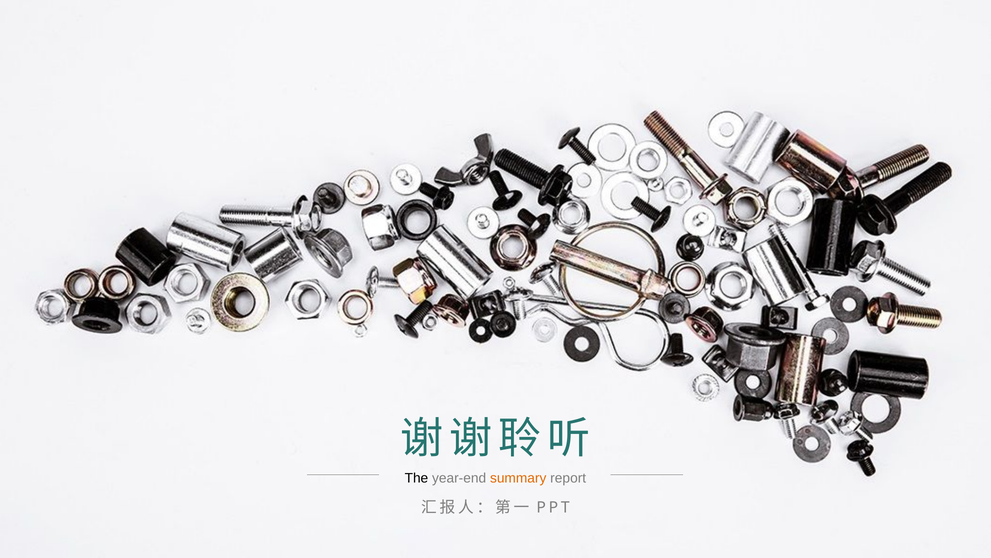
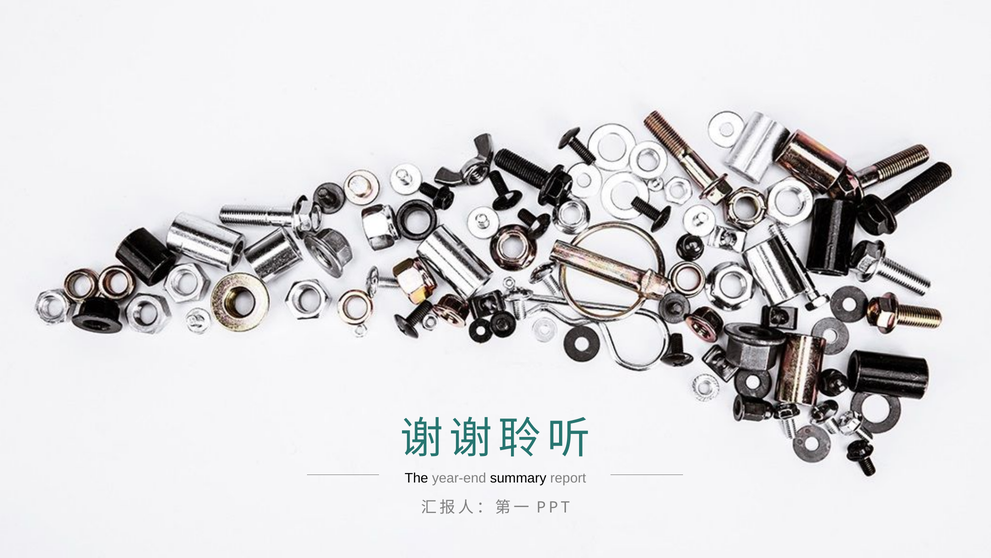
summary colour: orange -> black (518, 478)
